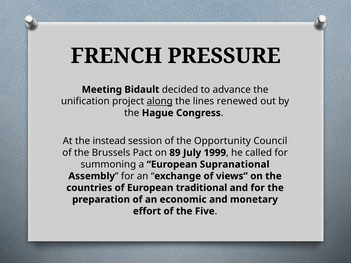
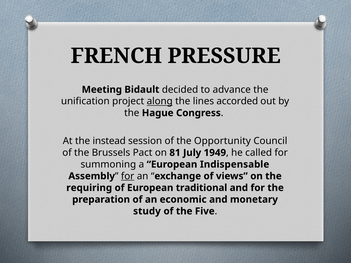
renewed: renewed -> accorded (237, 101)
89: 89 -> 81 (175, 153)
1999: 1999 -> 1949 (215, 153)
Supranational: Supranational -> Indispensable (235, 165)
for underline: none -> present (128, 176)
countries: countries -> requiring (89, 188)
effort: effort -> study (147, 211)
